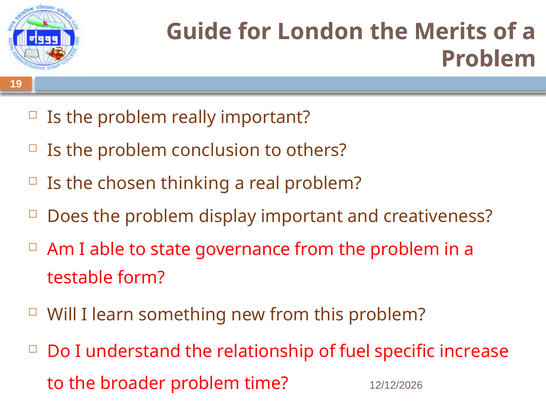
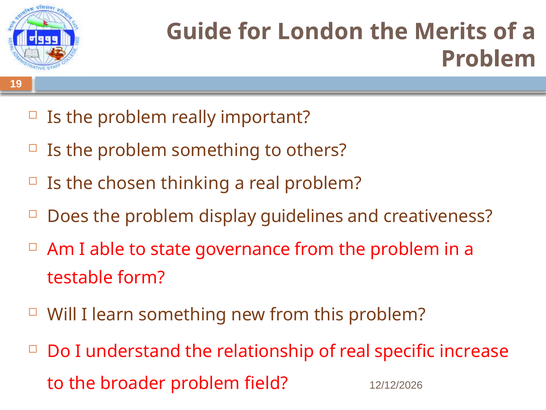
problem conclusion: conclusion -> something (216, 150)
display important: important -> guidelines (302, 216)
of fuel: fuel -> real (355, 351)
time: time -> field (266, 383)
